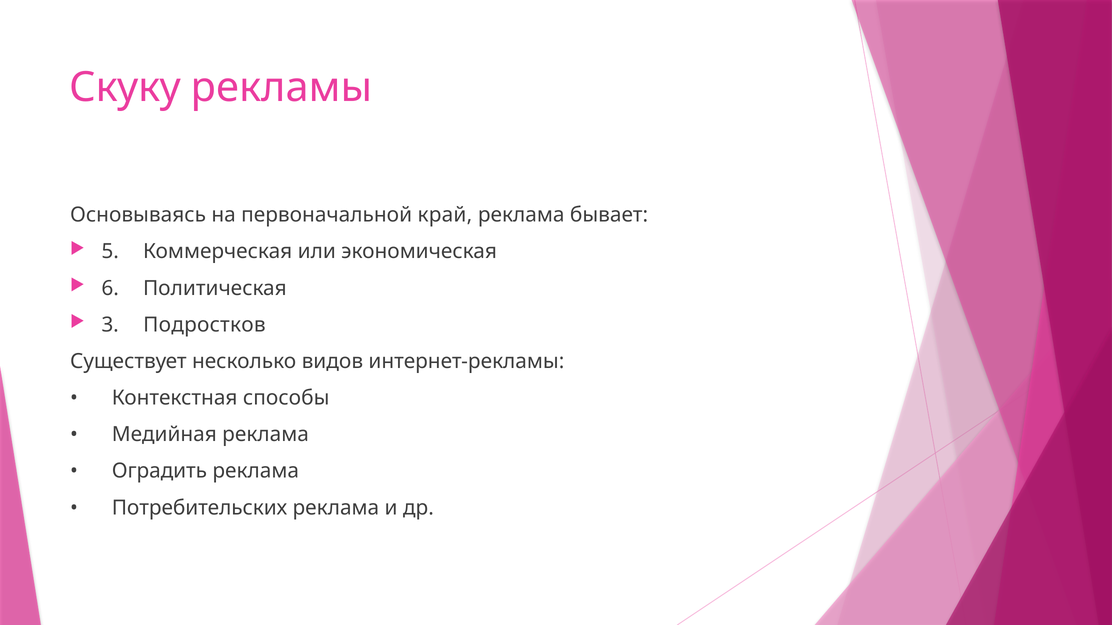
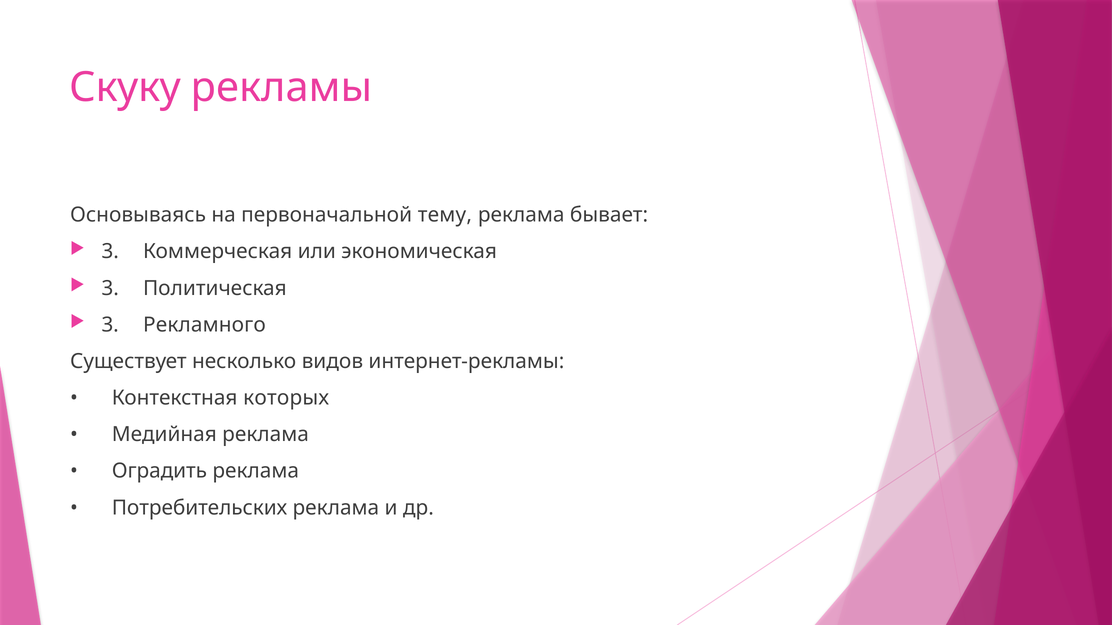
край: край -> тему (445, 215)
5: 5 -> 3 (110, 252)
6: 6 -> 3 (110, 288)
Подростков: Подростков -> Рекламного (204, 325)
способы: способы -> которых (286, 398)
